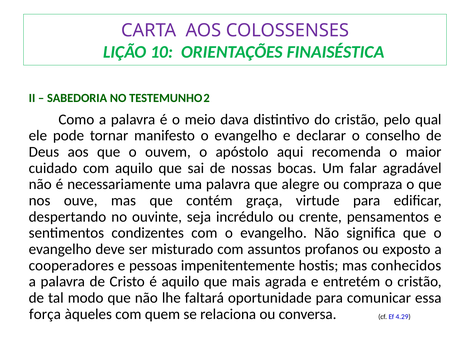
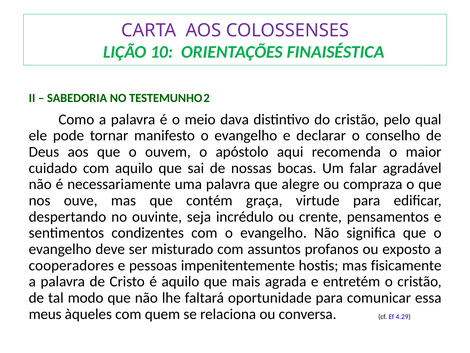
conhecidos: conhecidos -> fisicamente (406, 265)
força: força -> meus (45, 314)
